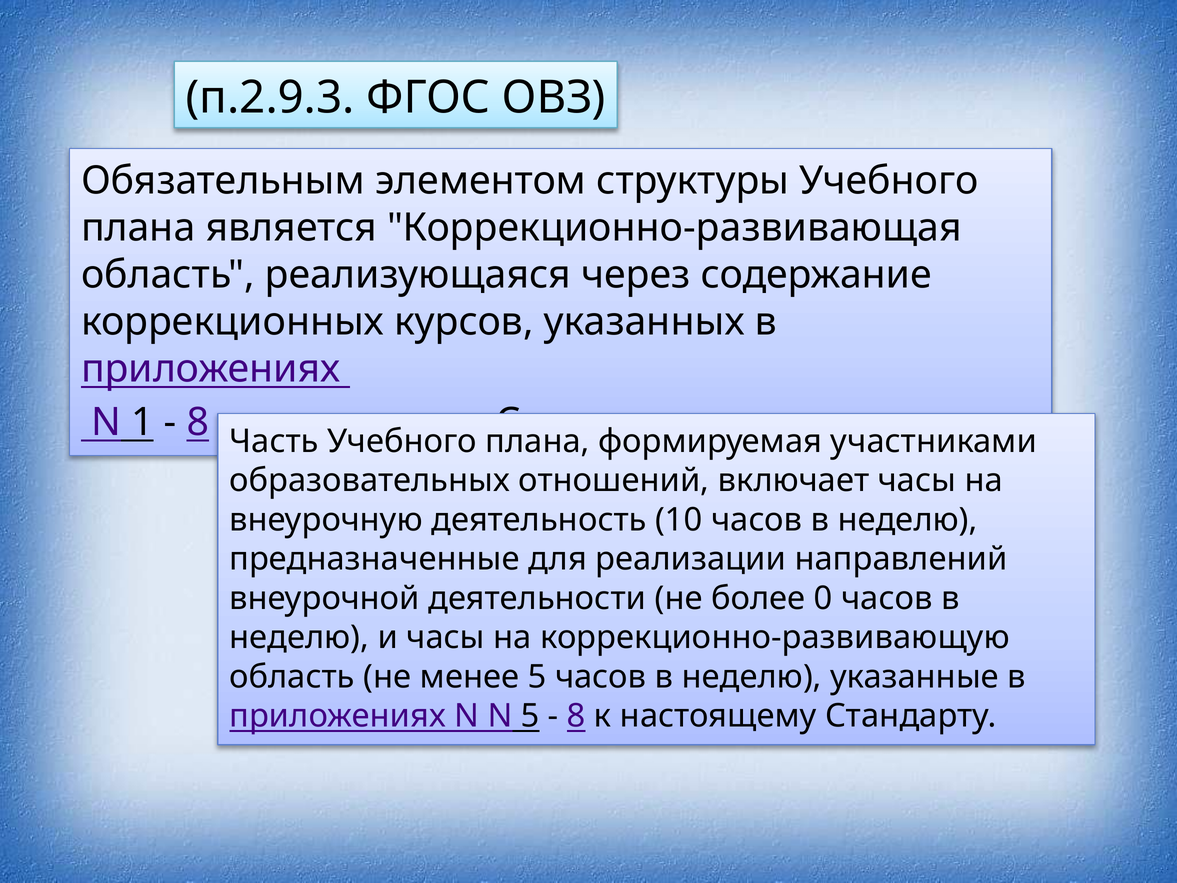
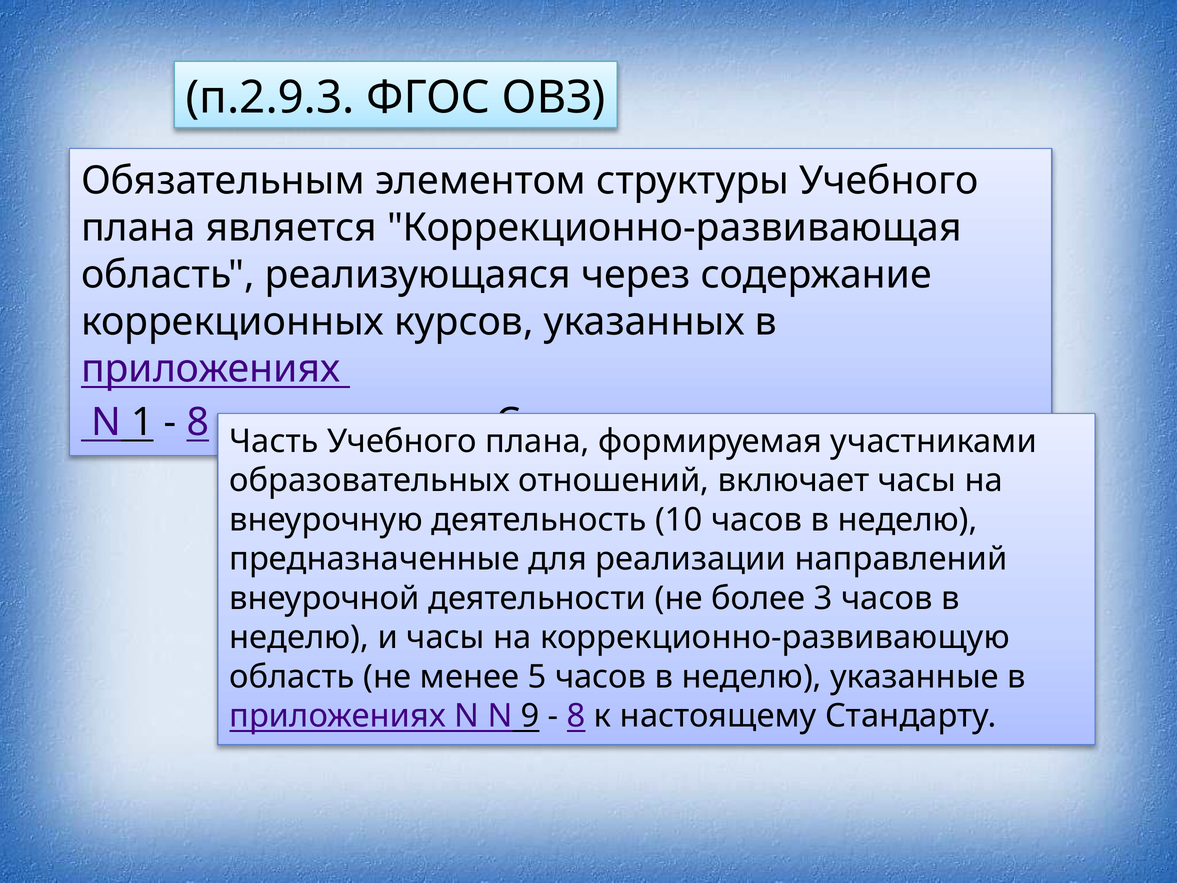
0: 0 -> 3 (823, 598)
N 5: 5 -> 9 (530, 716)
